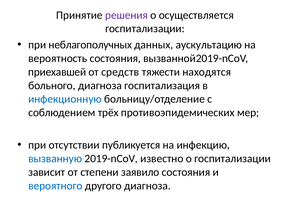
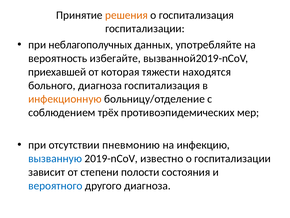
решения colour: purple -> orange (126, 15)
о осуществляется: осуществляется -> госпитализация (196, 15)
аускультацию: аускультацию -> употребляйте (209, 45)
вероятность состояния: состояния -> избегайте (115, 58)
средств: средств -> которая (120, 72)
инфекционную colour: blue -> orange (65, 99)
публикуется: публикуется -> пневмонию (131, 145)
заявило: заявило -> полости (140, 172)
